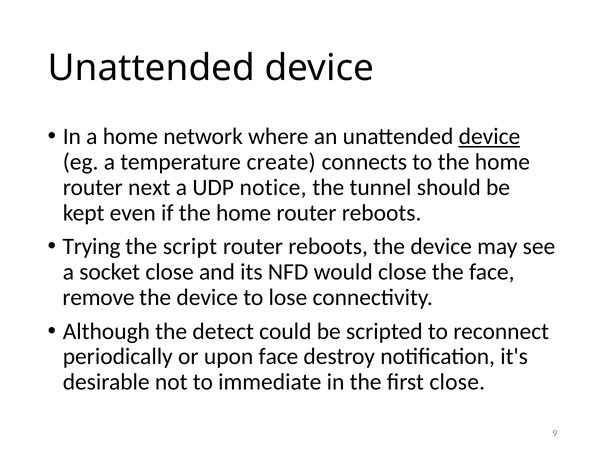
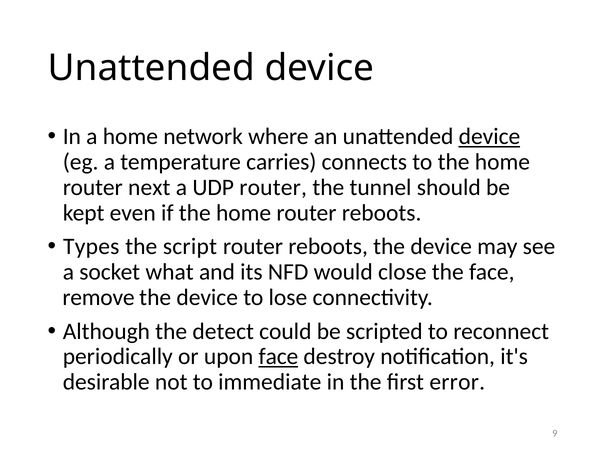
create: create -> carries (281, 162)
UDP notice: notice -> router (273, 187)
Trying: Trying -> Types (91, 246)
socket close: close -> what (170, 272)
face underline: none -> present (278, 357)
first close: close -> error (457, 382)
